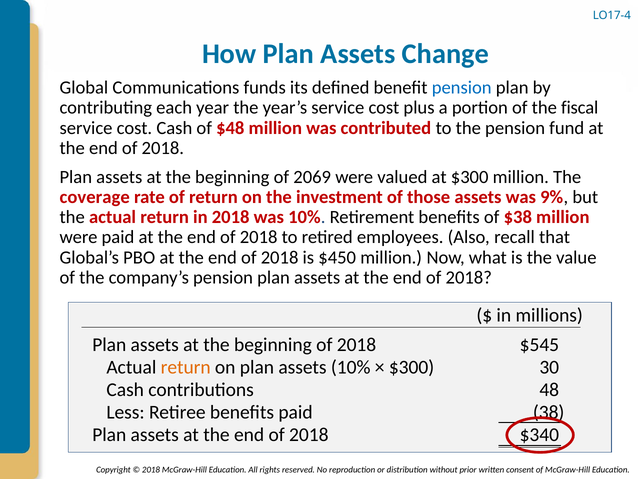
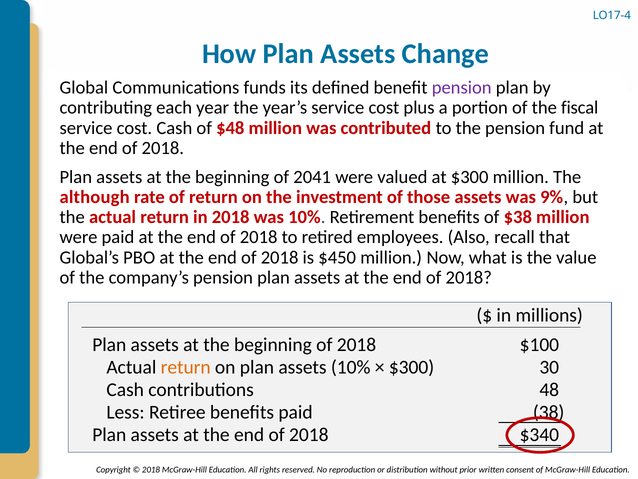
pension colour: blue -> purple (462, 88)
2069: 2069 -> 2041 (312, 177)
coverage: coverage -> although (95, 197)
$545: $545 -> $100 (539, 344)
